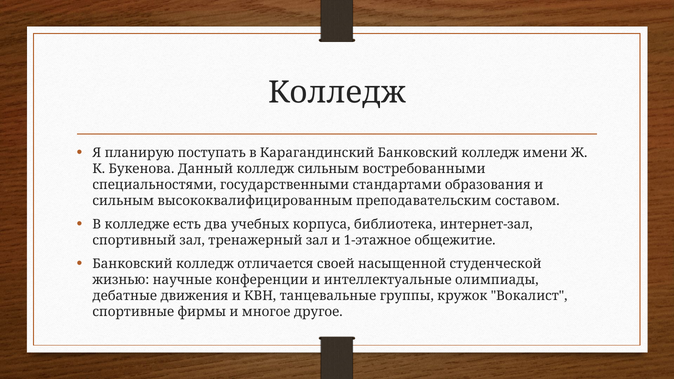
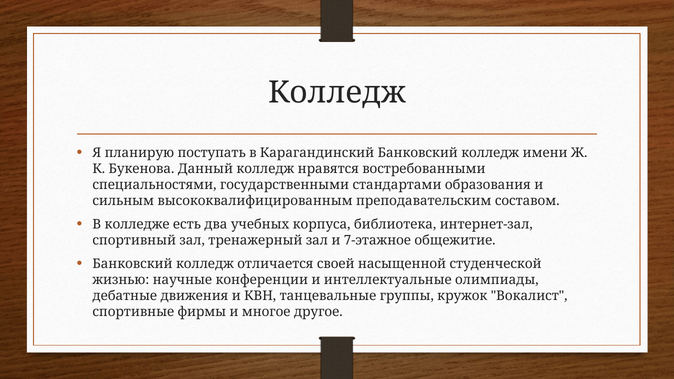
колледж сильным: сильным -> нравятся (328, 169)
1-этажное: 1-этажное -> 7-этажное (377, 240)
